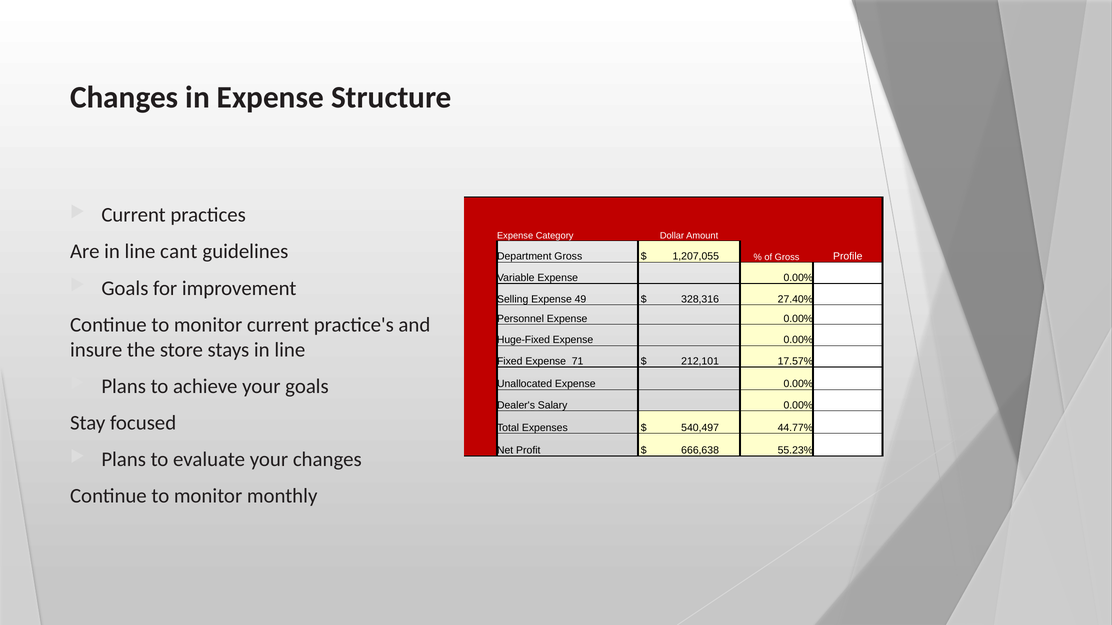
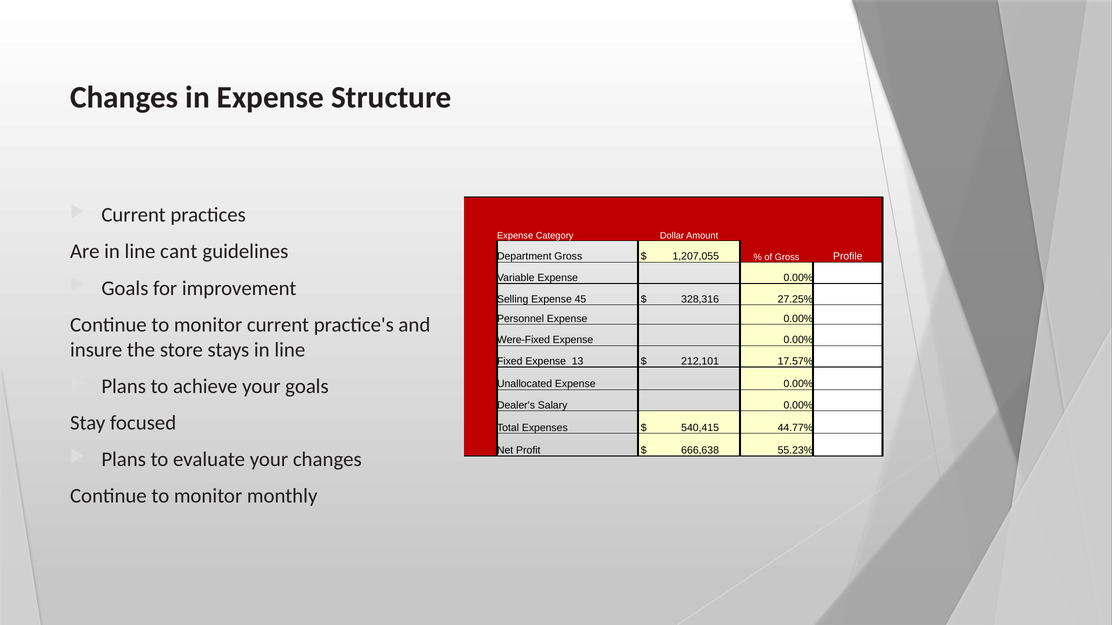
49: 49 -> 45 (580, 299)
27.40%: 27.40% -> 27.25% (795, 299)
Huge-Fixed: Huge-Fixed -> Were-Fixed (523, 340)
71: 71 -> 13 (578, 362)
540,497: 540,497 -> 540,415 (700, 428)
